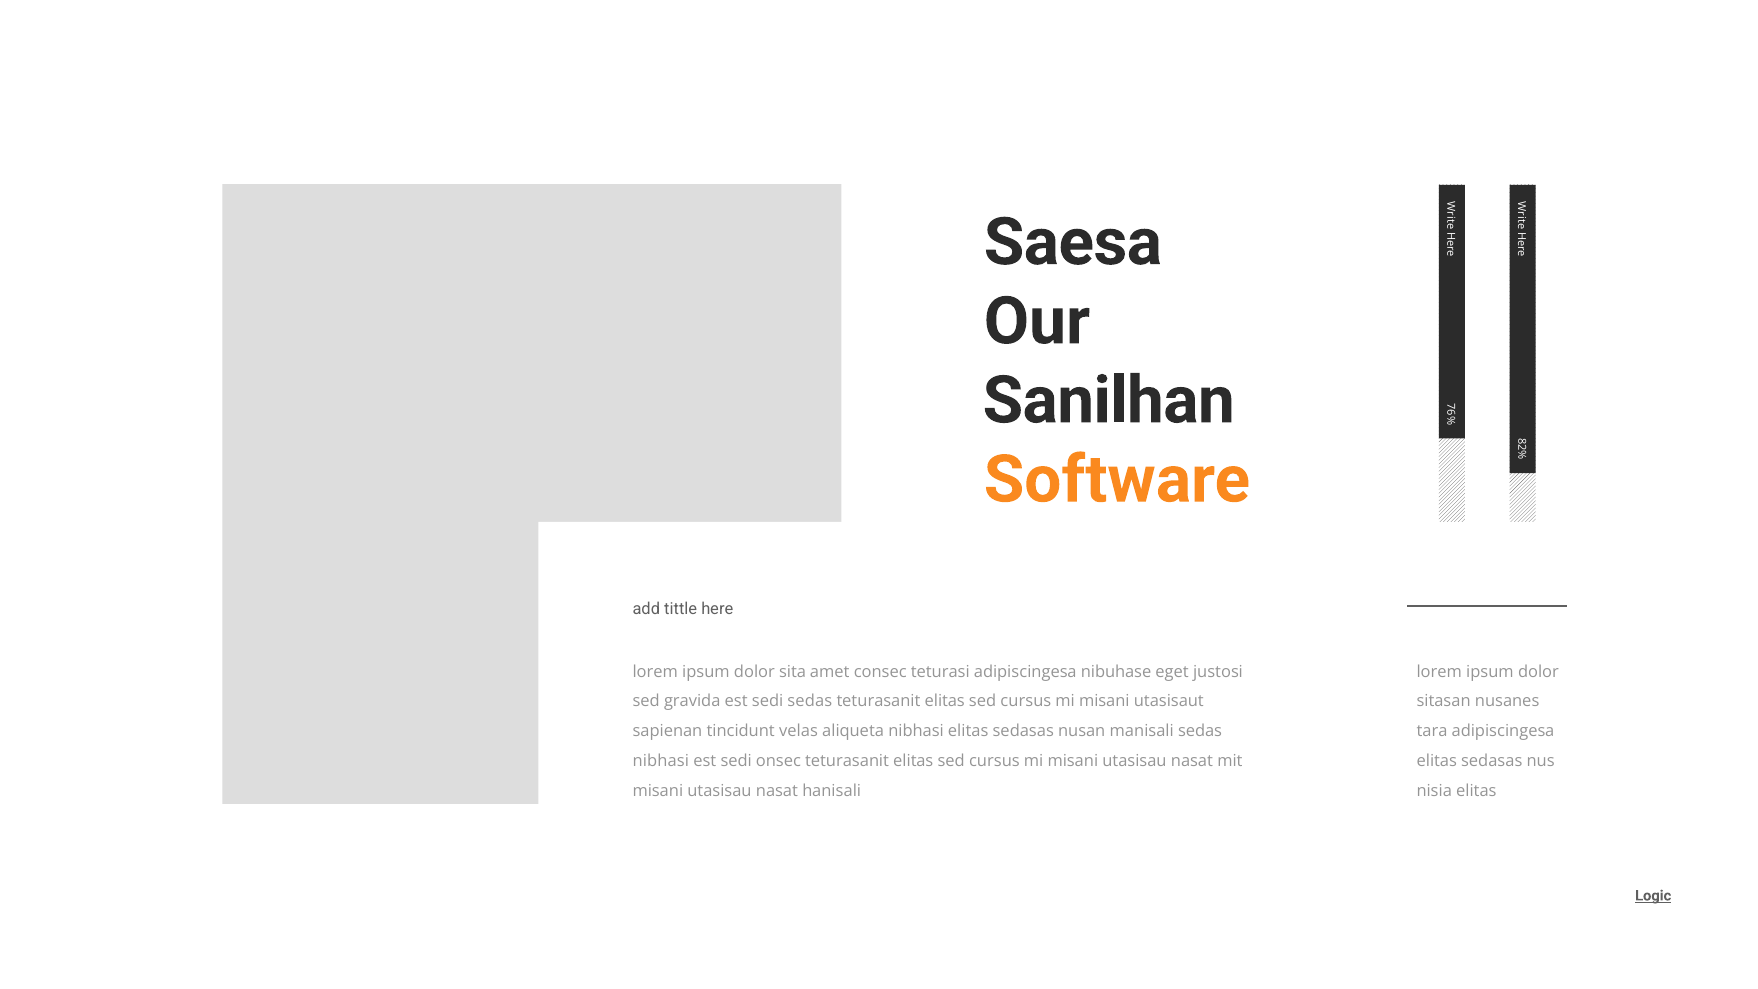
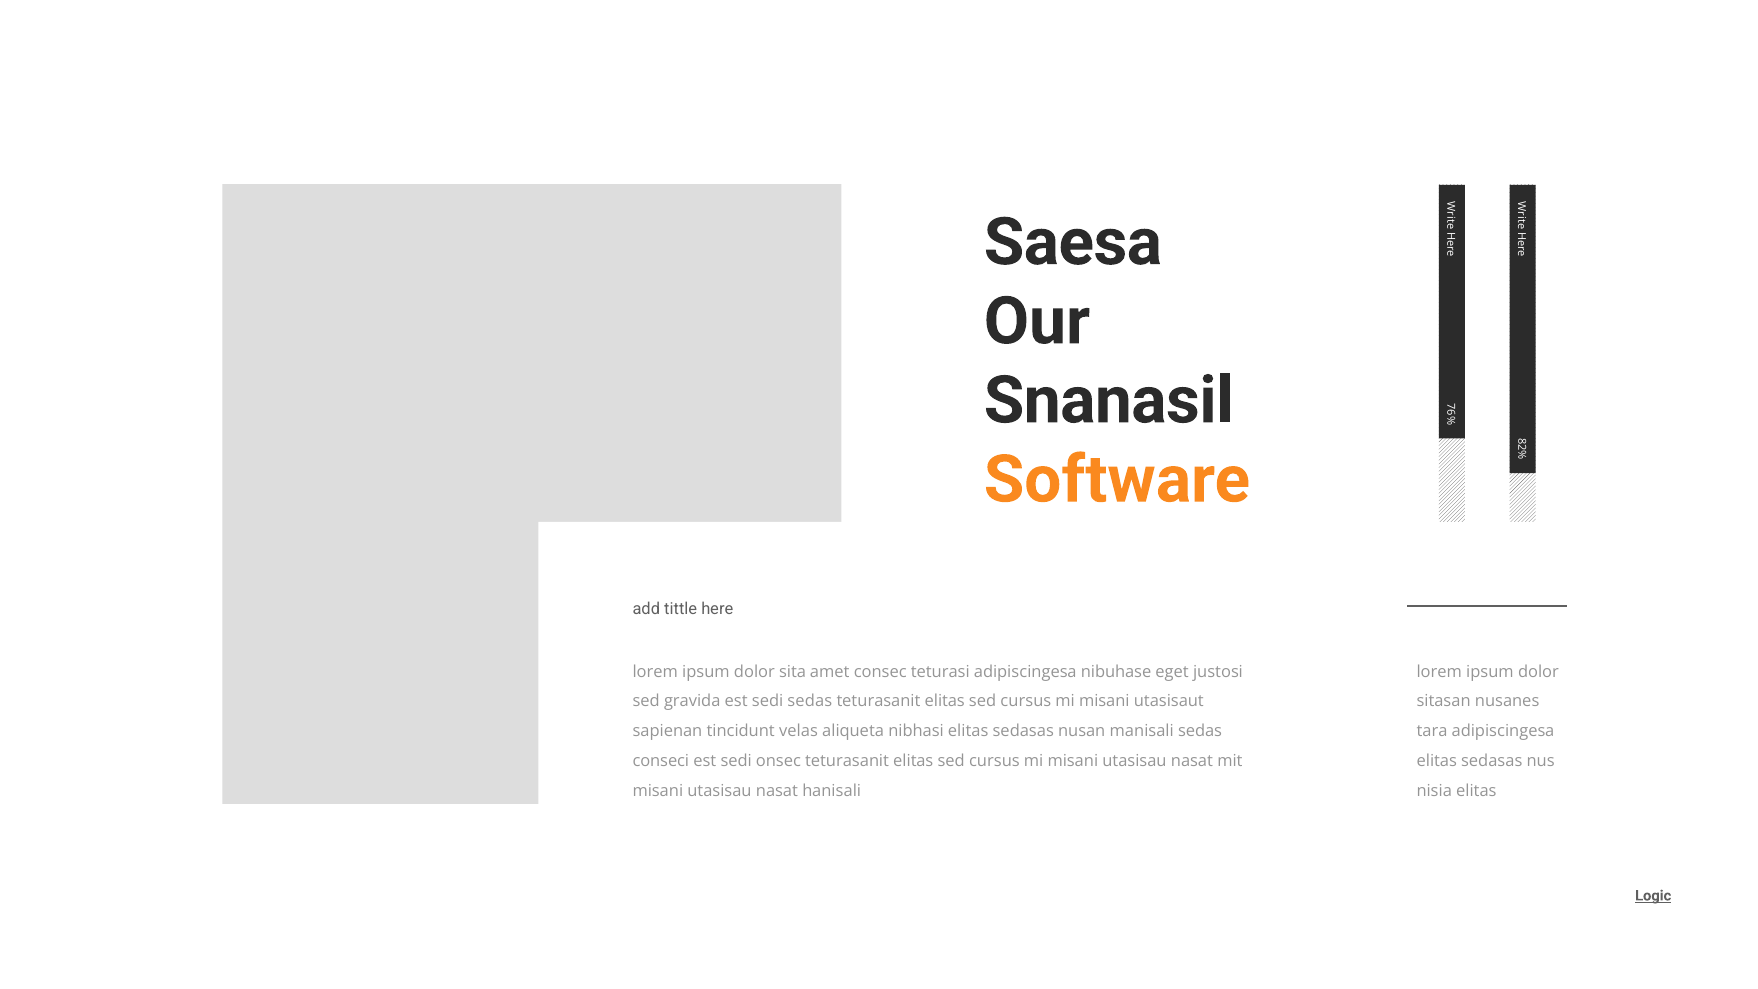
Sanilhan: Sanilhan -> Snanasil (1109, 401)
nibhasi: nibhasi -> conseci (661, 761)
